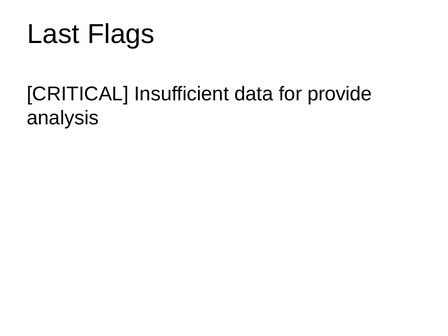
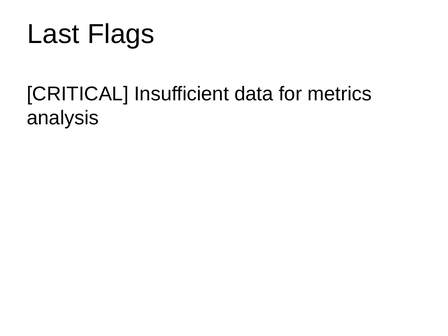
provide: provide -> metrics (340, 94)
